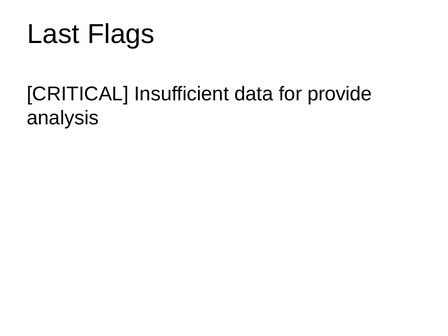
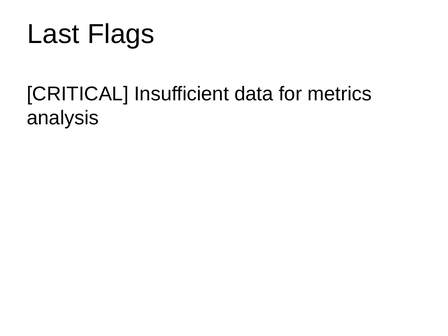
provide: provide -> metrics (340, 94)
